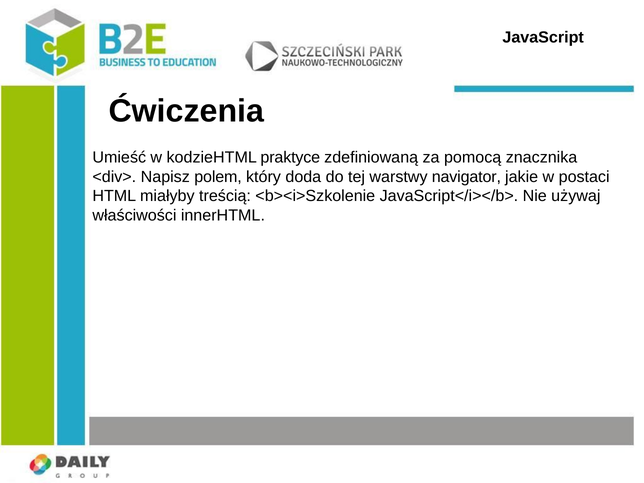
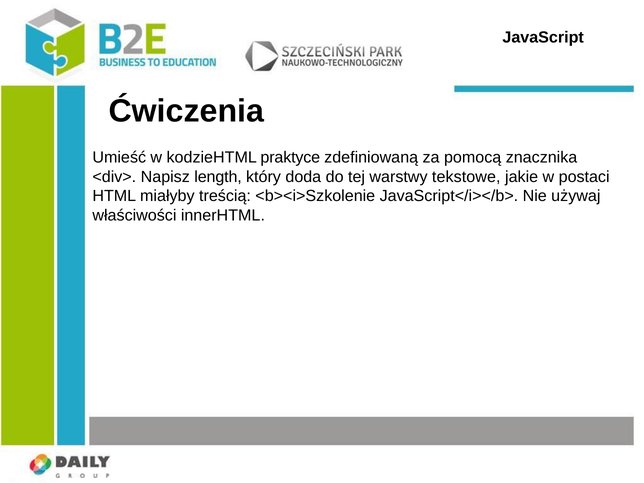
polem: polem -> length (218, 177)
navigator: navigator -> tekstowe (466, 177)
